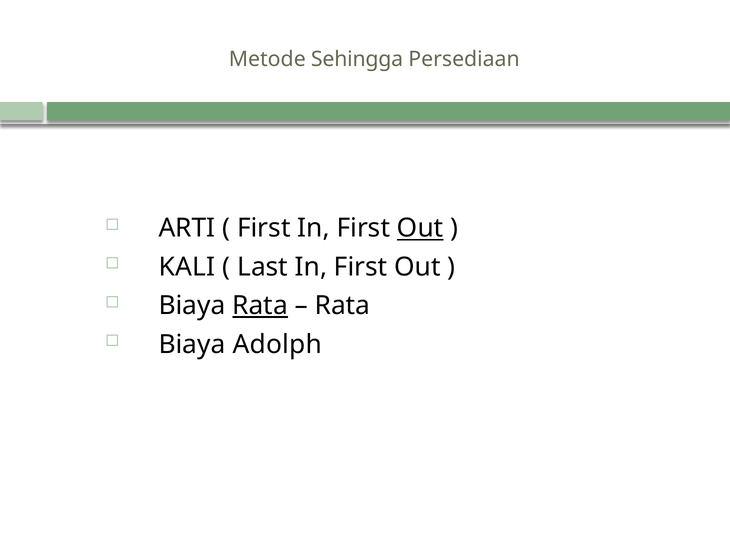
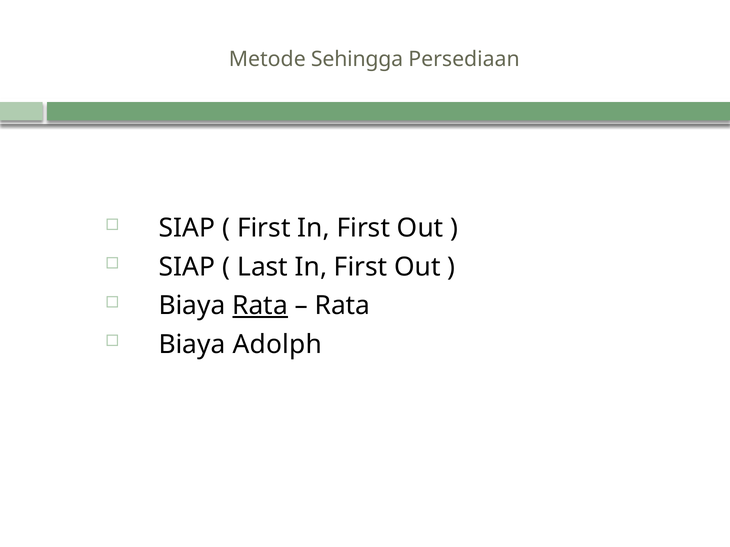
ARTI: ARTI -> SIAP (187, 228)
Out underline: present -> none (420, 228)
KALI: KALI -> SIAP (187, 267)
